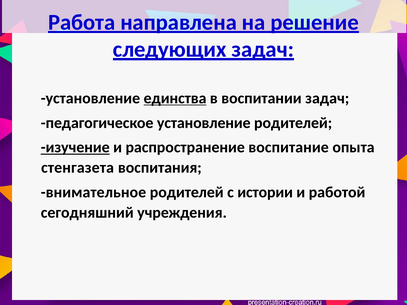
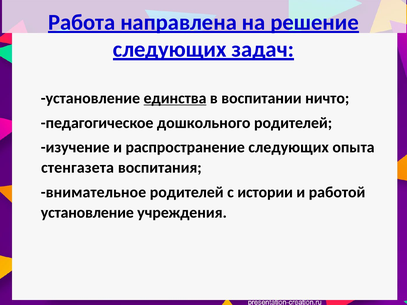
воспитании задач: задач -> ничто (327, 98)
педагогическое установление: установление -> дошкольного (204, 123)
изучение underline: present -> none (75, 147)
распространение воспитание: воспитание -> следующих (289, 147)
сегодняшний: сегодняшний -> установление (87, 213)
